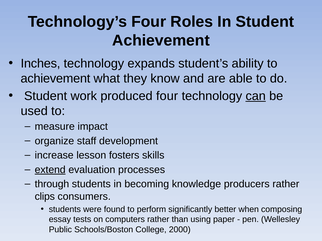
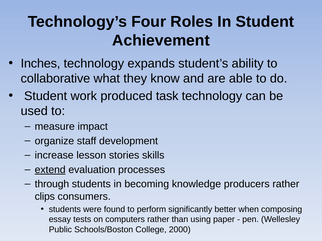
achievement: achievement -> collaborative (55, 79)
produced four: four -> task (167, 96)
can underline: present -> none (256, 96)
fosters: fosters -> stories (124, 156)
